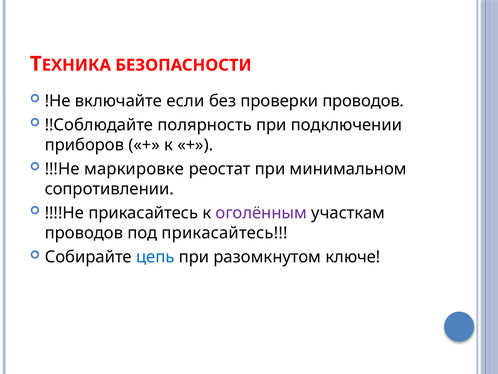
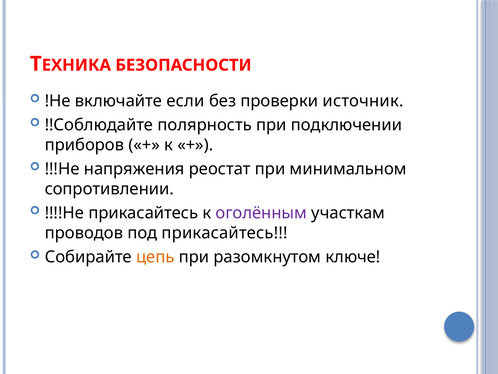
проверки проводов: проводов -> источник (363, 101)
маркировке: маркировке -> напряжения (134, 169)
цепь colour: blue -> orange (155, 257)
